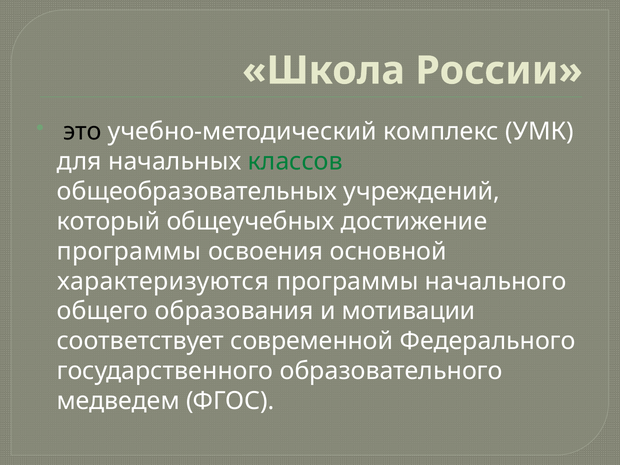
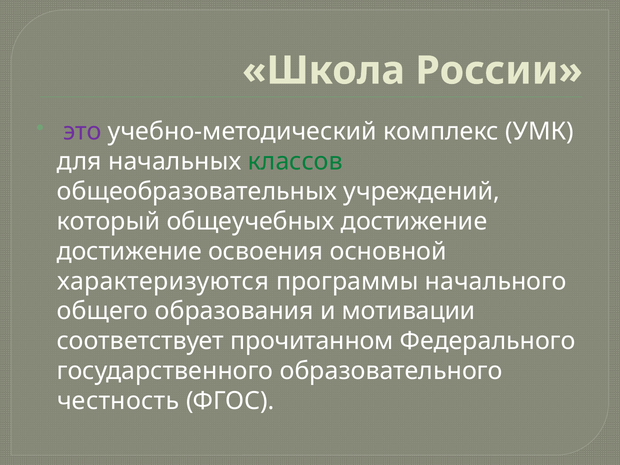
это colour: black -> purple (83, 131)
программы: программы -> достижение (129, 251)
современной: современной -> прочитанном (312, 341)
медведем: медведем -> честность (118, 401)
